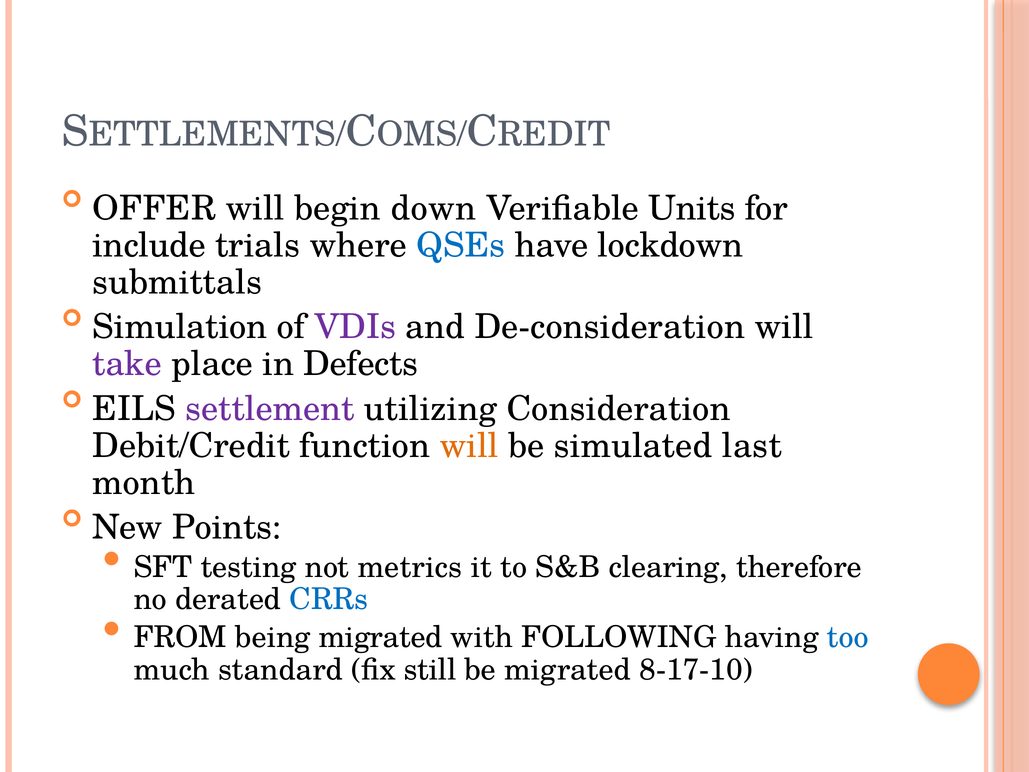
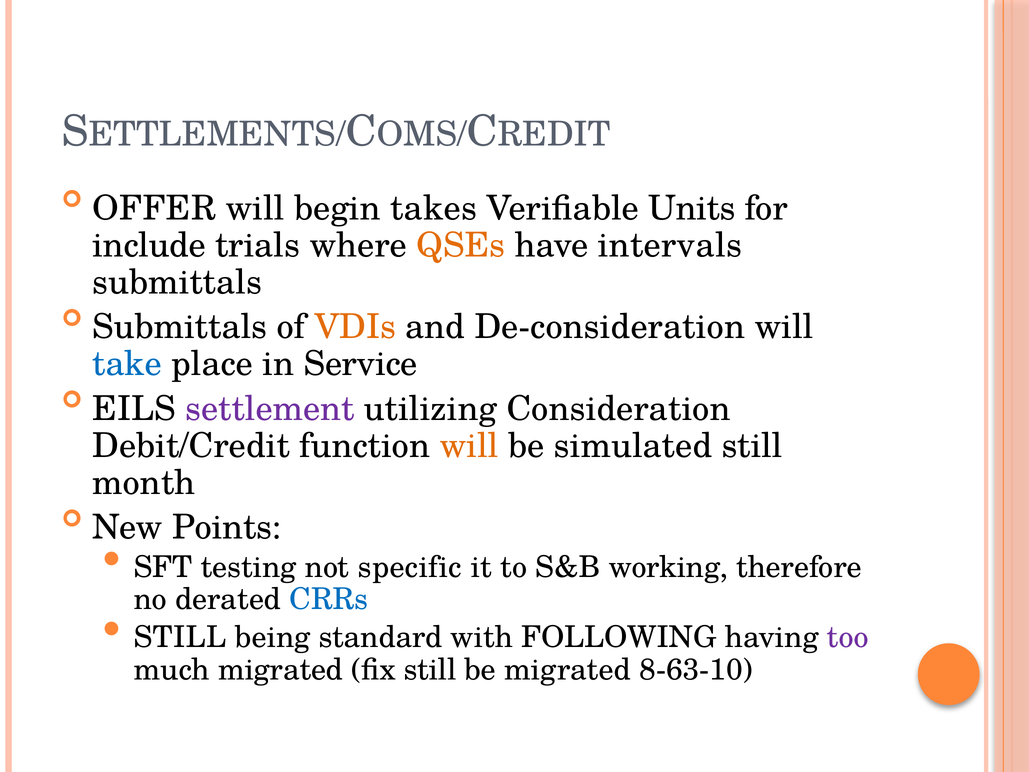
down: down -> takes (434, 208)
QSEs colour: blue -> orange (461, 245)
lockdown: lockdown -> intervals (670, 245)
Simulation: Simulation -> Submittals (180, 327)
VDIs colour: purple -> orange (355, 327)
take colour: purple -> blue (127, 364)
Defects: Defects -> Service (361, 364)
simulated last: last -> still (752, 446)
metrics: metrics -> specific (410, 567)
clearing: clearing -> working (668, 567)
FROM: FROM -> STILL (180, 637)
being migrated: migrated -> standard (381, 637)
too colour: blue -> purple (848, 637)
much standard: standard -> migrated (281, 670)
8-17-10: 8-17-10 -> 8-63-10 (696, 670)
